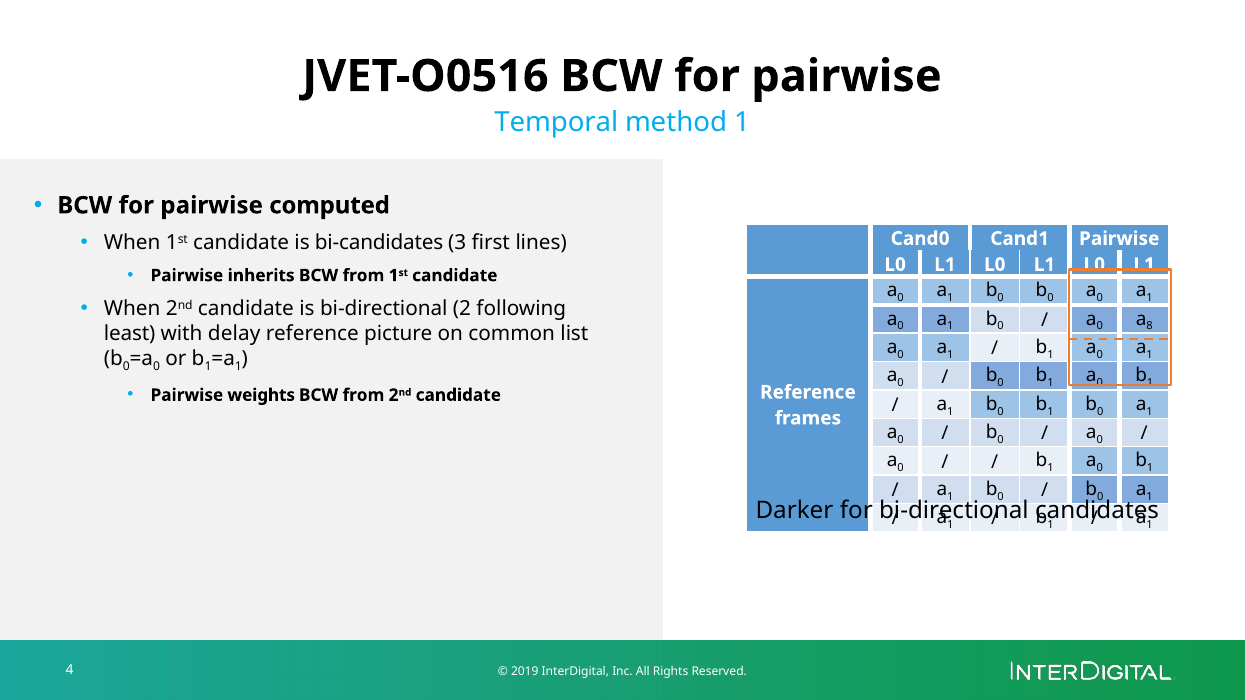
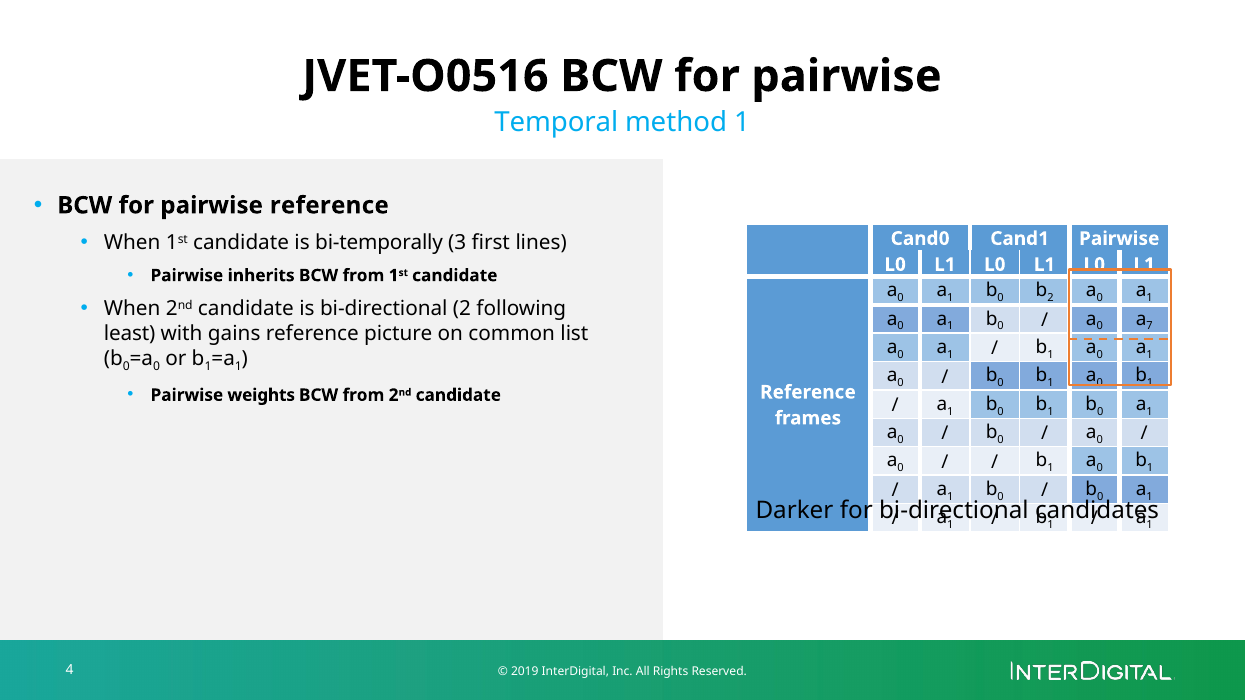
pairwise computed: computed -> reference (329, 206)
bi-candidates: bi-candidates -> bi-temporally (379, 243)
0: 0 -> 2 (1050, 298)
8: 8 -> 7 (1150, 326)
delay: delay -> gains (234, 334)
